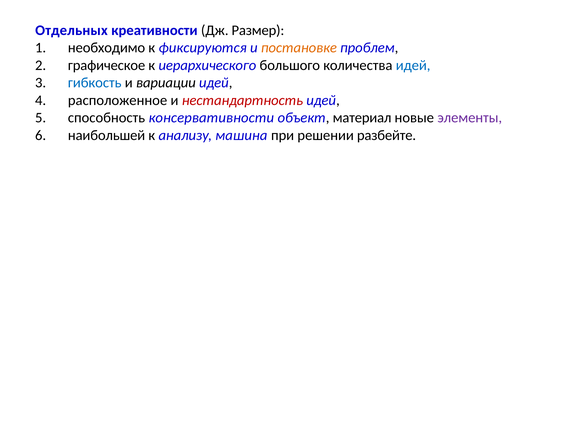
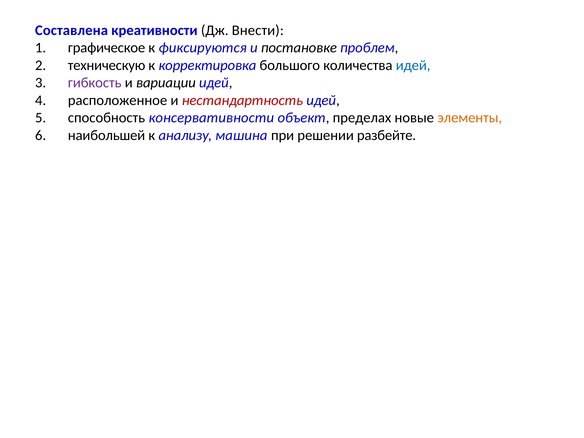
Отдельных: Отдельных -> Составлена (71, 30)
Размер: Размер -> Внести (258, 30)
необходимо: необходимо -> графическое (107, 48)
постановке colour: orange -> black (299, 48)
графическое: графическое -> техническую (107, 65)
иерархического: иерархического -> корректировка (207, 65)
гибкость colour: blue -> purple (95, 83)
материал: материал -> пределах (362, 118)
элементы colour: purple -> orange (470, 118)
